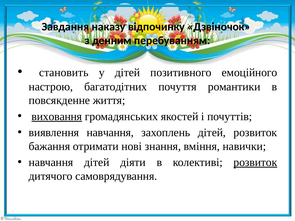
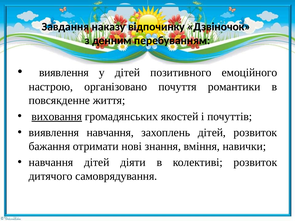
становить: становить -> виявлення (64, 73)
багатодітних: багатодітних -> організовано (116, 87)
розвиток underline: present -> none (255, 162)
